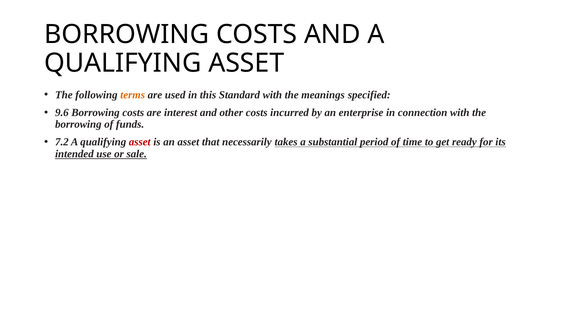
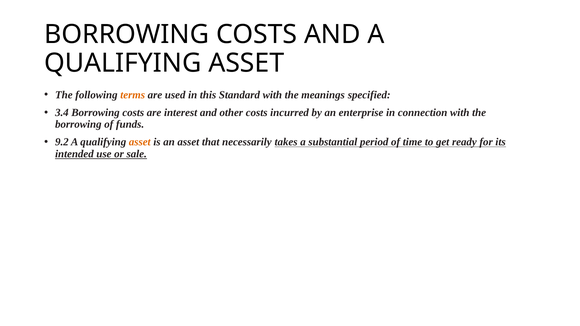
9.6: 9.6 -> 3.4 (62, 113)
7.2: 7.2 -> 9.2 (62, 142)
asset colour: red -> orange (140, 142)
